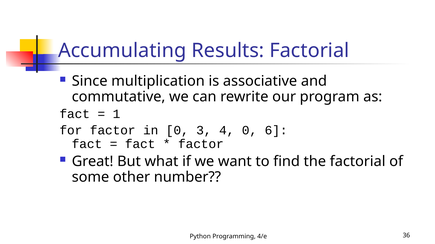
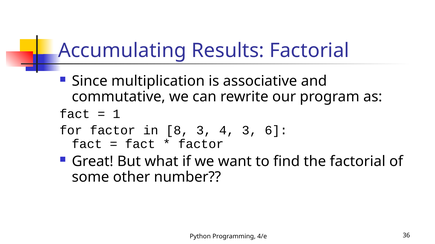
in 0: 0 -> 8 (177, 131)
4 0: 0 -> 3 (250, 131)
